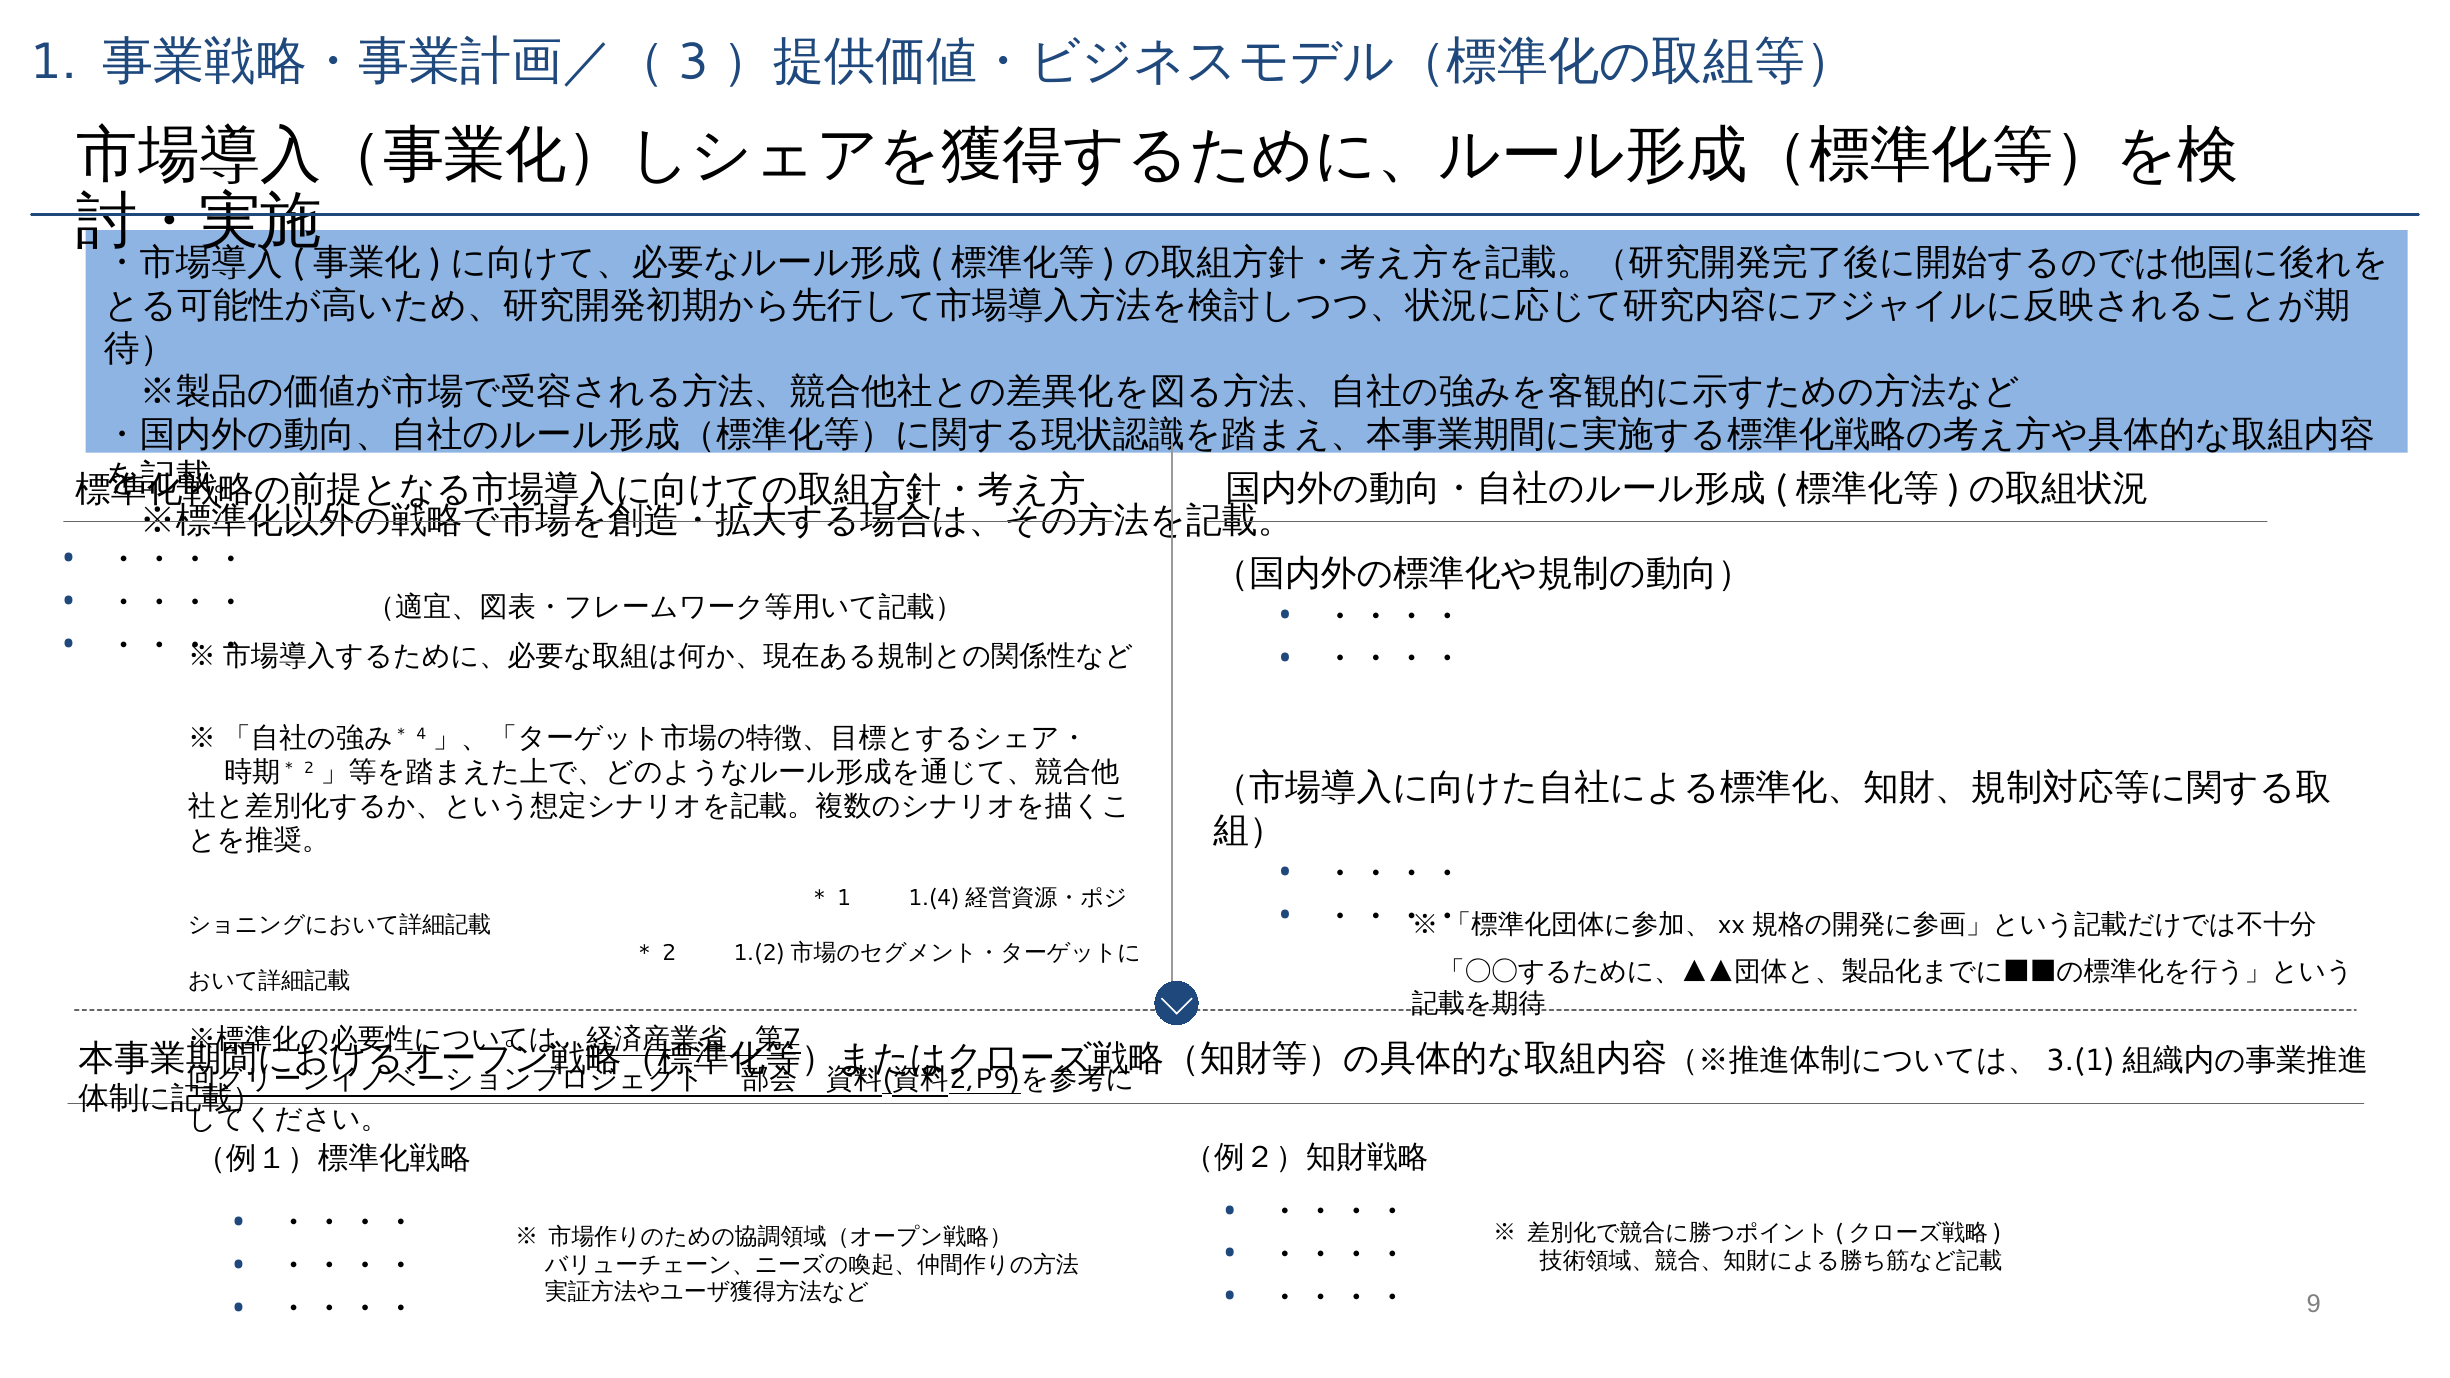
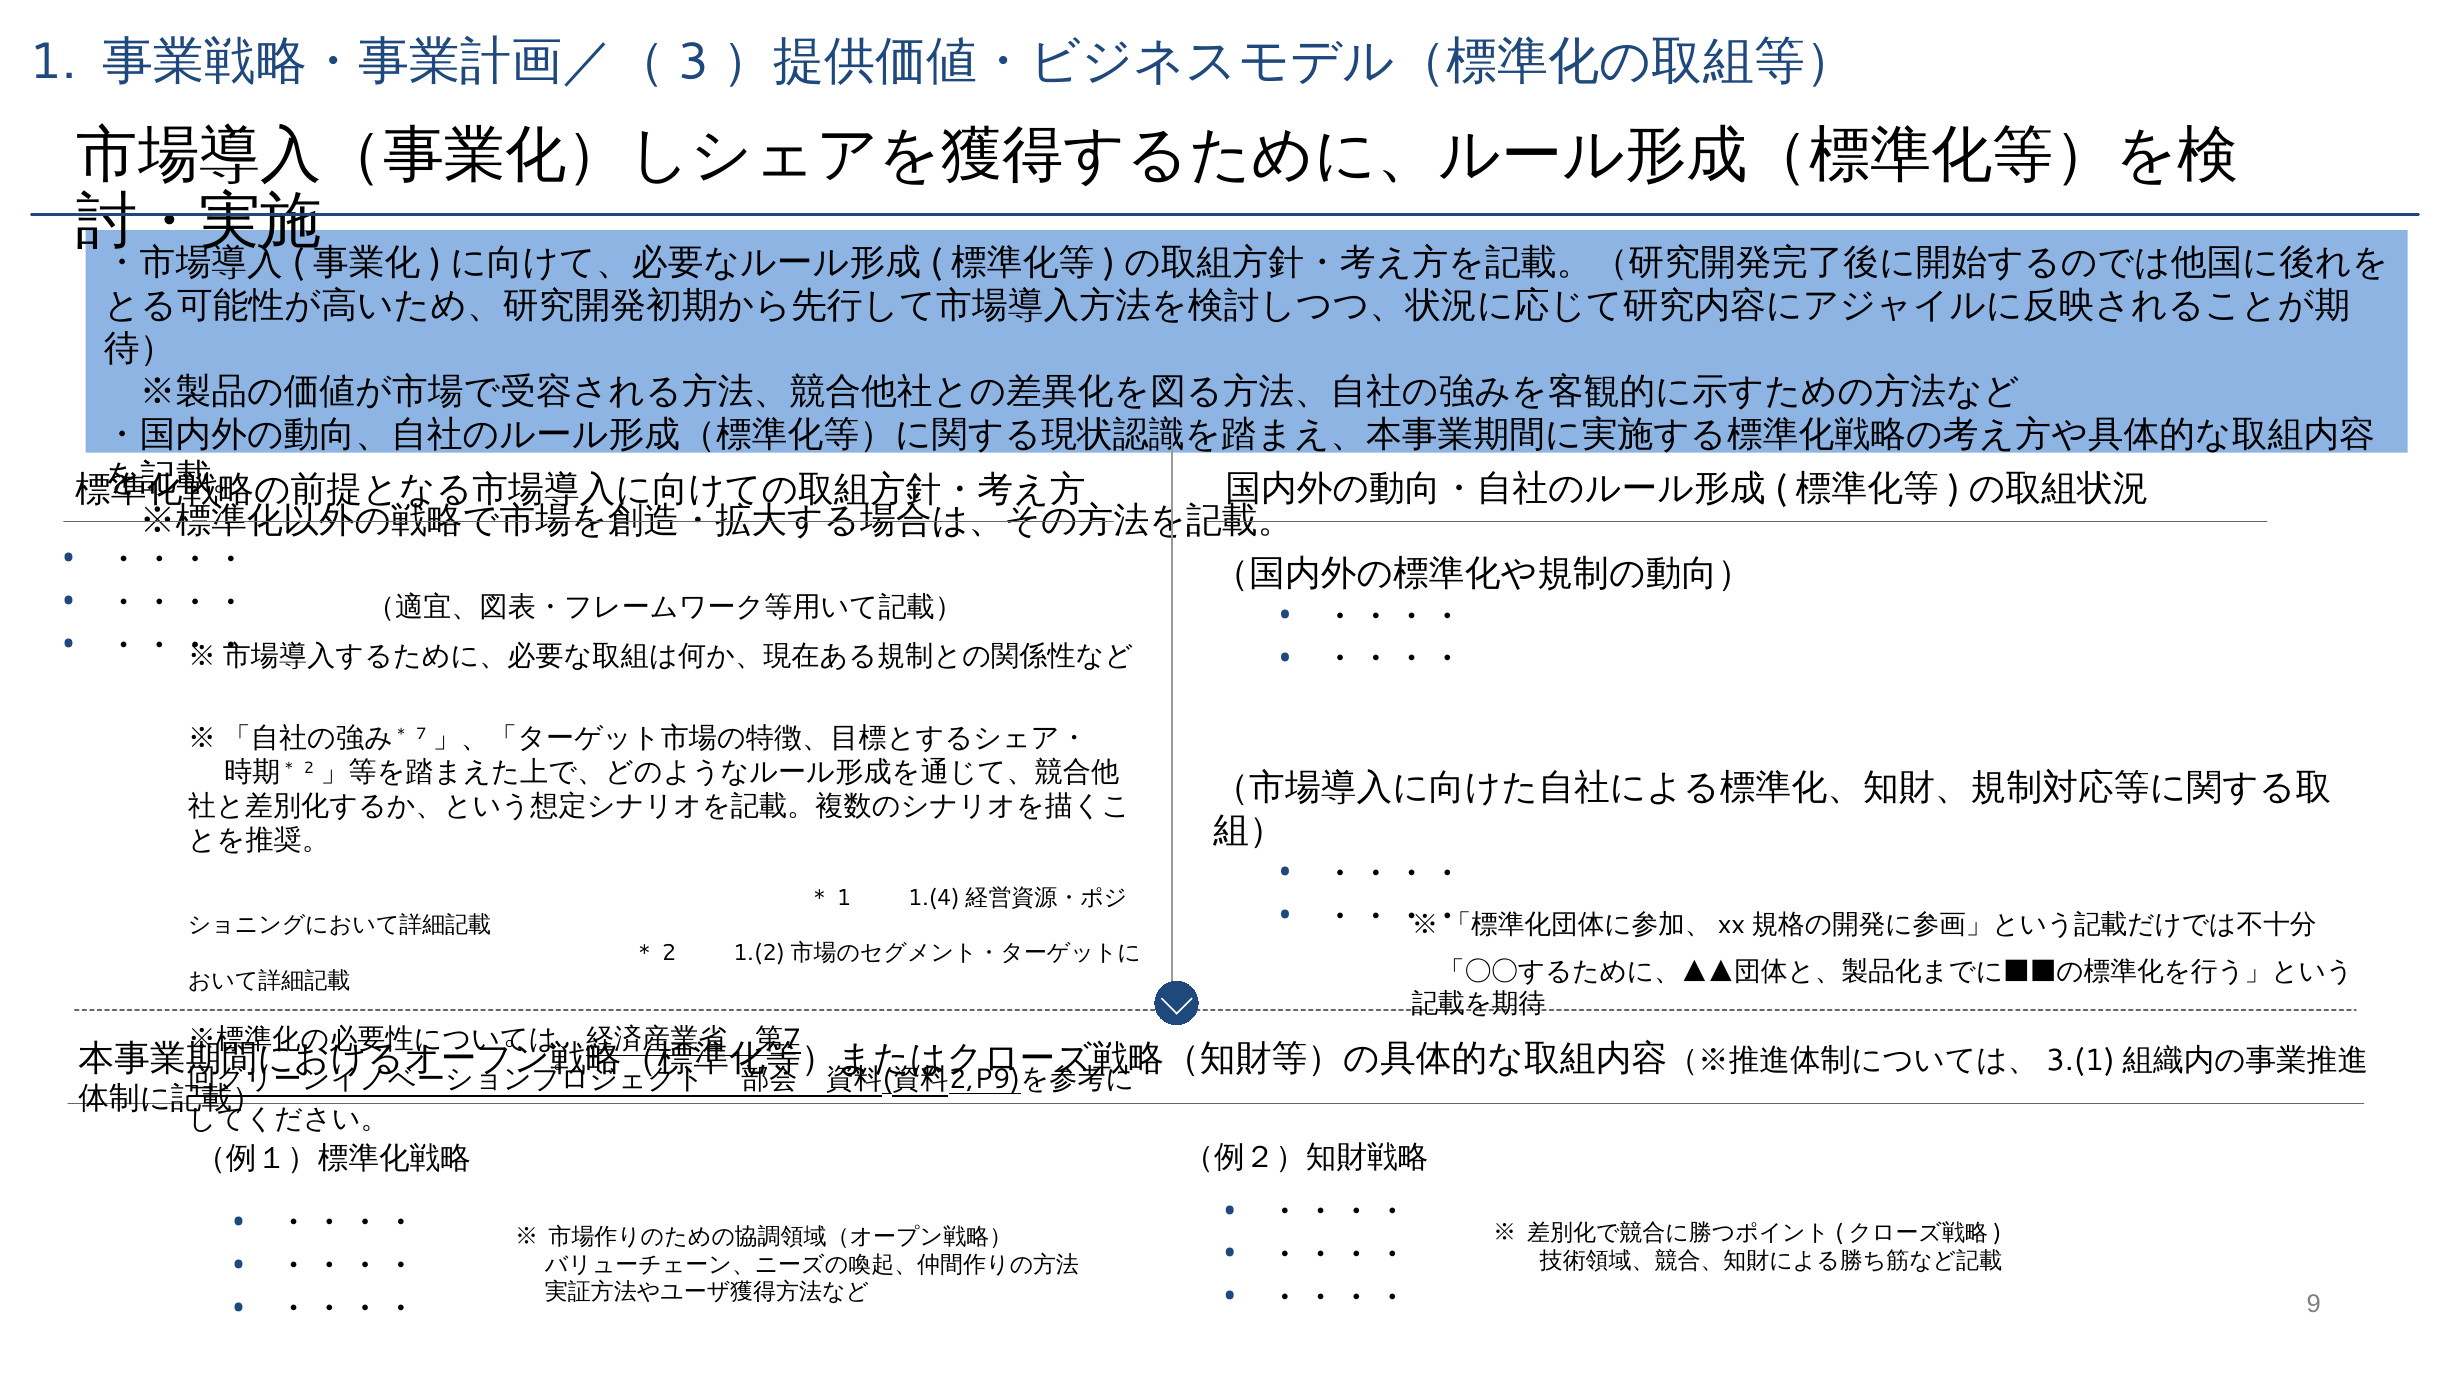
4: 4 -> 7 (421, 734)
